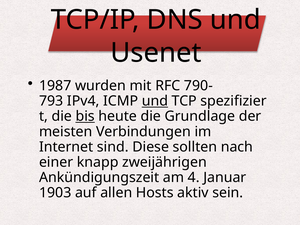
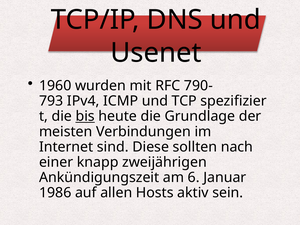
1987: 1987 -> 1960 (55, 86)
und underline: present -> none (155, 101)
4: 4 -> 6 (194, 177)
1903: 1903 -> 1986 (55, 193)
